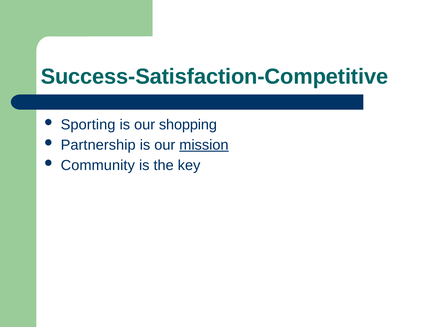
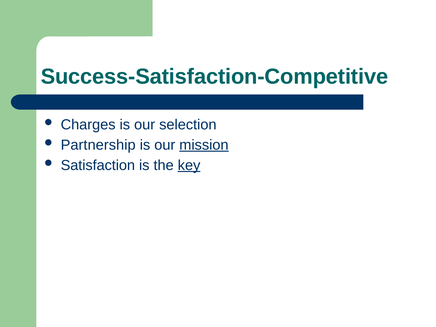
Sporting: Sporting -> Charges (88, 125)
shopping: shopping -> selection (188, 125)
Community: Community -> Satisfaction (98, 165)
key underline: none -> present (189, 165)
